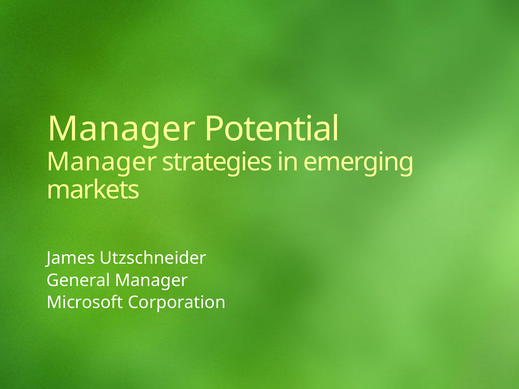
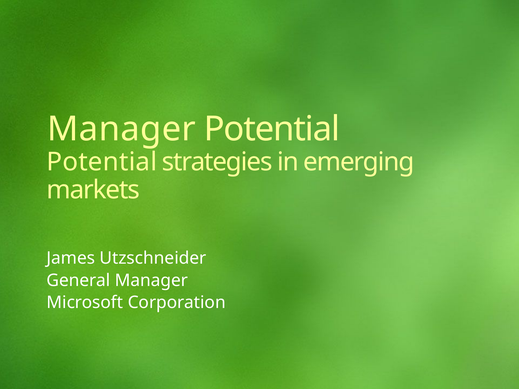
Manager: Manager -> Potential (102, 162)
